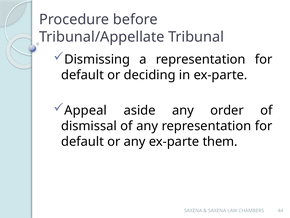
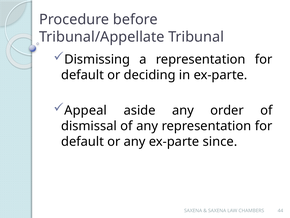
them: them -> since (220, 141)
